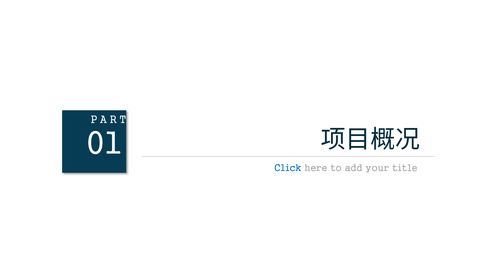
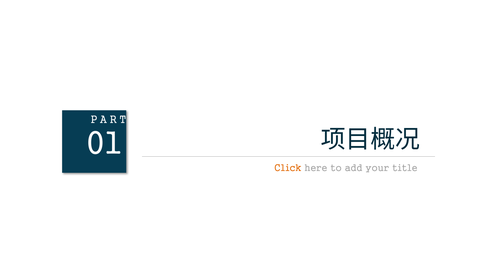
Click colour: blue -> orange (288, 169)
